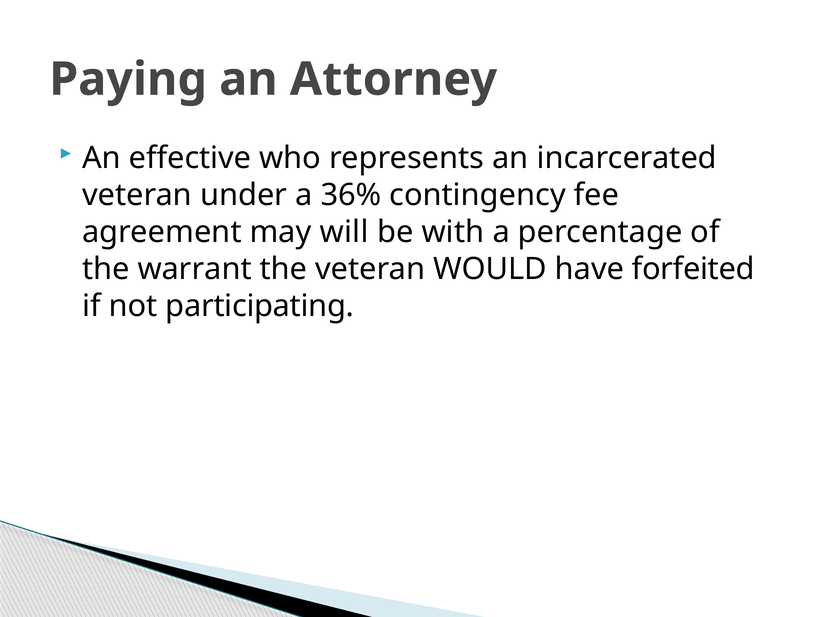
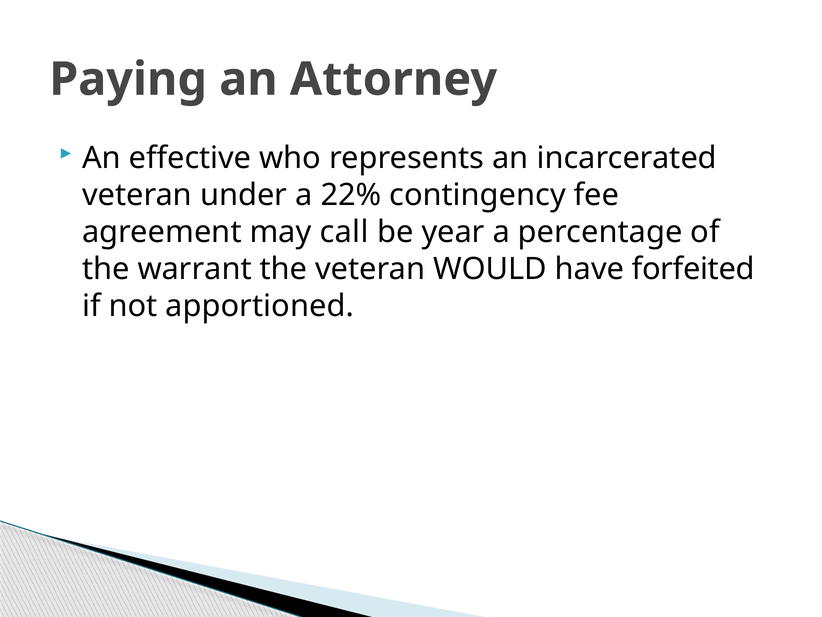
36%: 36% -> 22% (351, 195)
will: will -> call (344, 232)
with: with -> year (453, 232)
participating: participating -> apportioned (260, 306)
